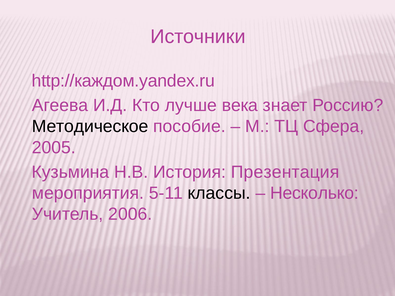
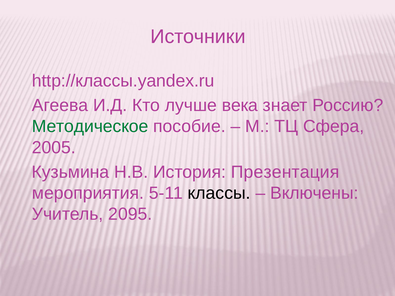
http://каждом.yandex.ru: http://каждом.yandex.ru -> http://классы.yandex.ru (123, 81)
Методическое colour: black -> green (90, 127)
Несколько: Несколько -> Включены (314, 193)
2006: 2006 -> 2095 (130, 214)
